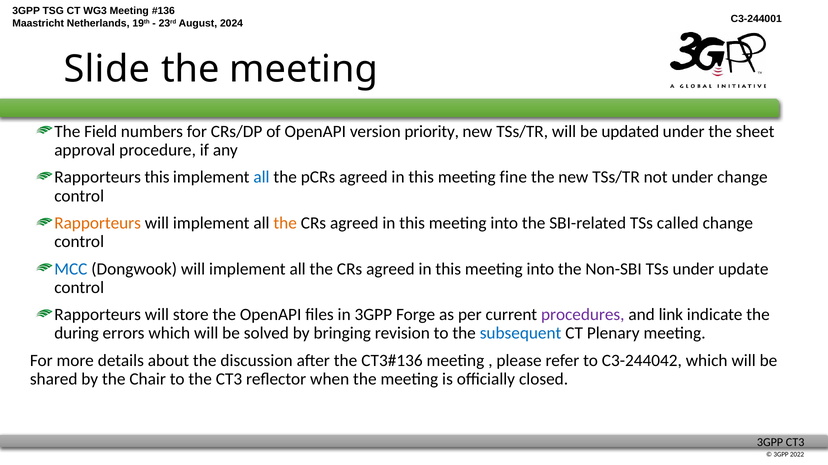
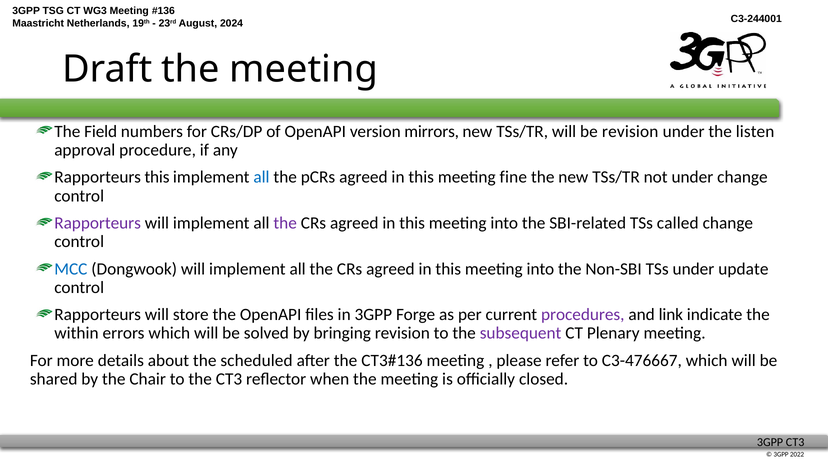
Slide: Slide -> Draft (107, 70)
priority: priority -> mirrors (432, 132)
be updated: updated -> revision (630, 132)
sheet: sheet -> listen (755, 132)
Rapporteurs colour: orange -> purple (98, 223)
the colour: orange -> purple (285, 223)
during: during -> within (76, 334)
subsequent colour: blue -> purple (521, 334)
discussion: discussion -> scheduled (256, 361)
C3-244042: C3-244042 -> C3-476667 (642, 361)
